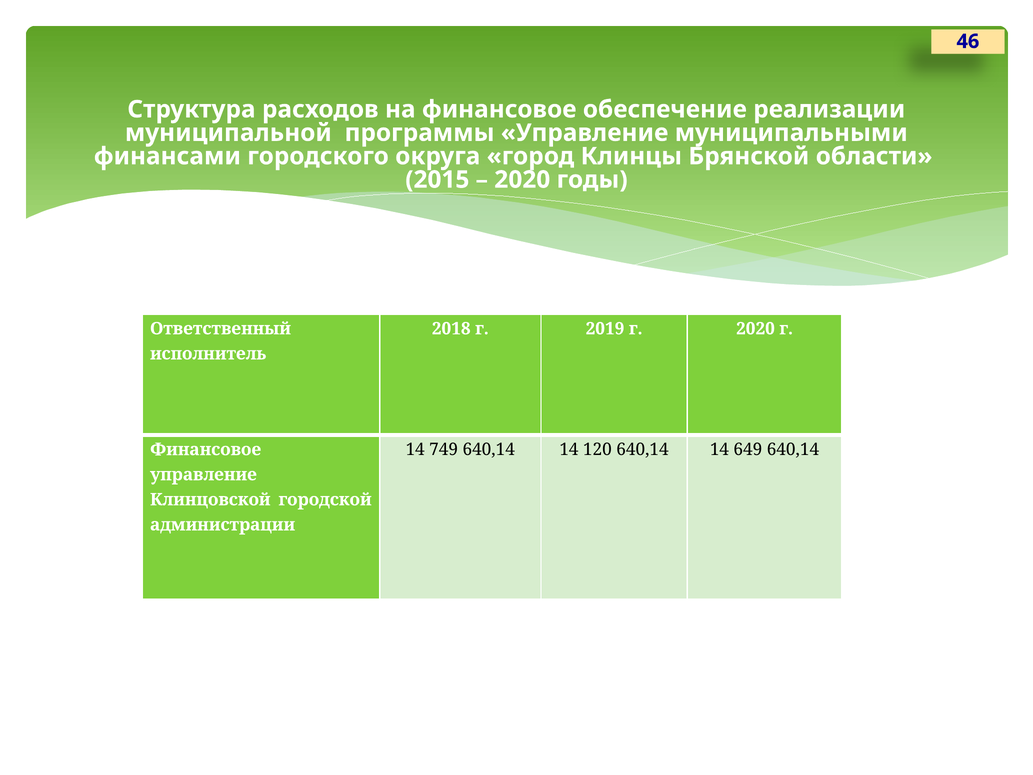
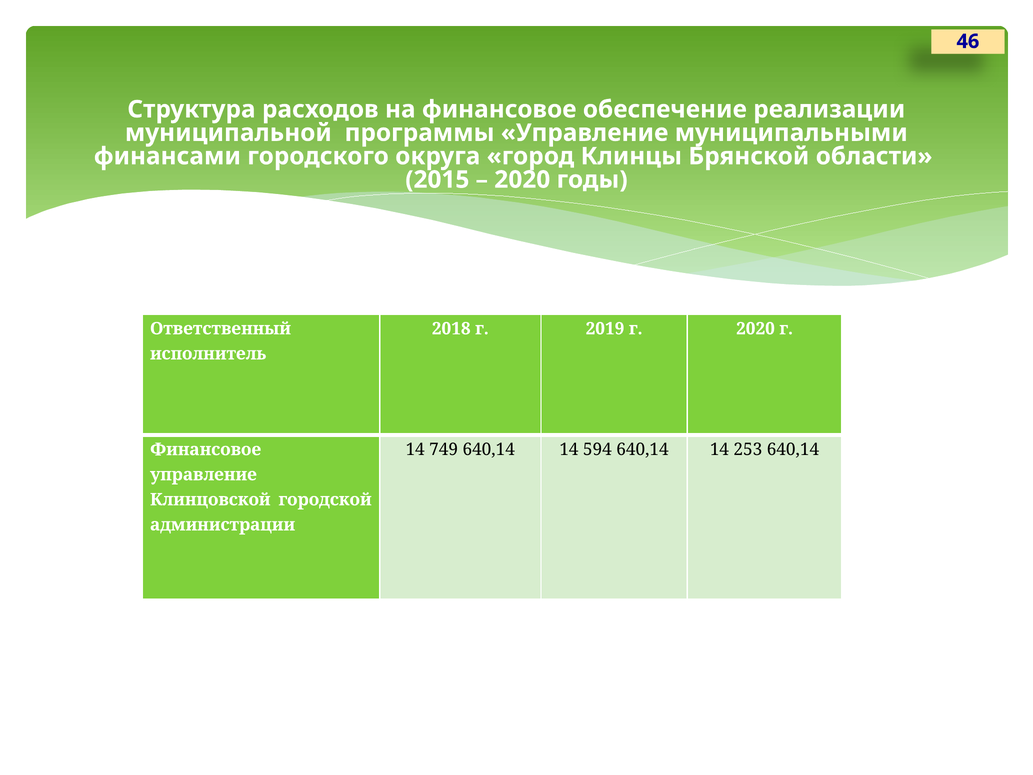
120: 120 -> 594 (597, 449)
649: 649 -> 253 (748, 449)
